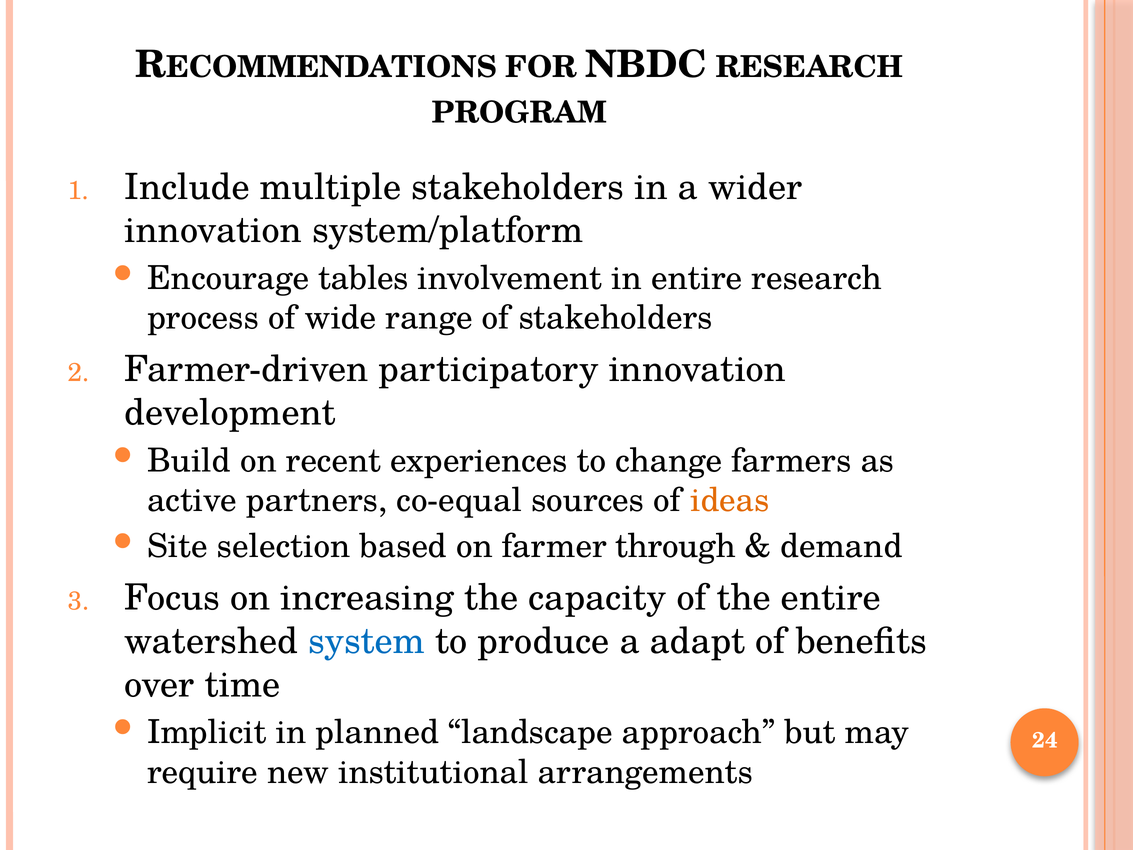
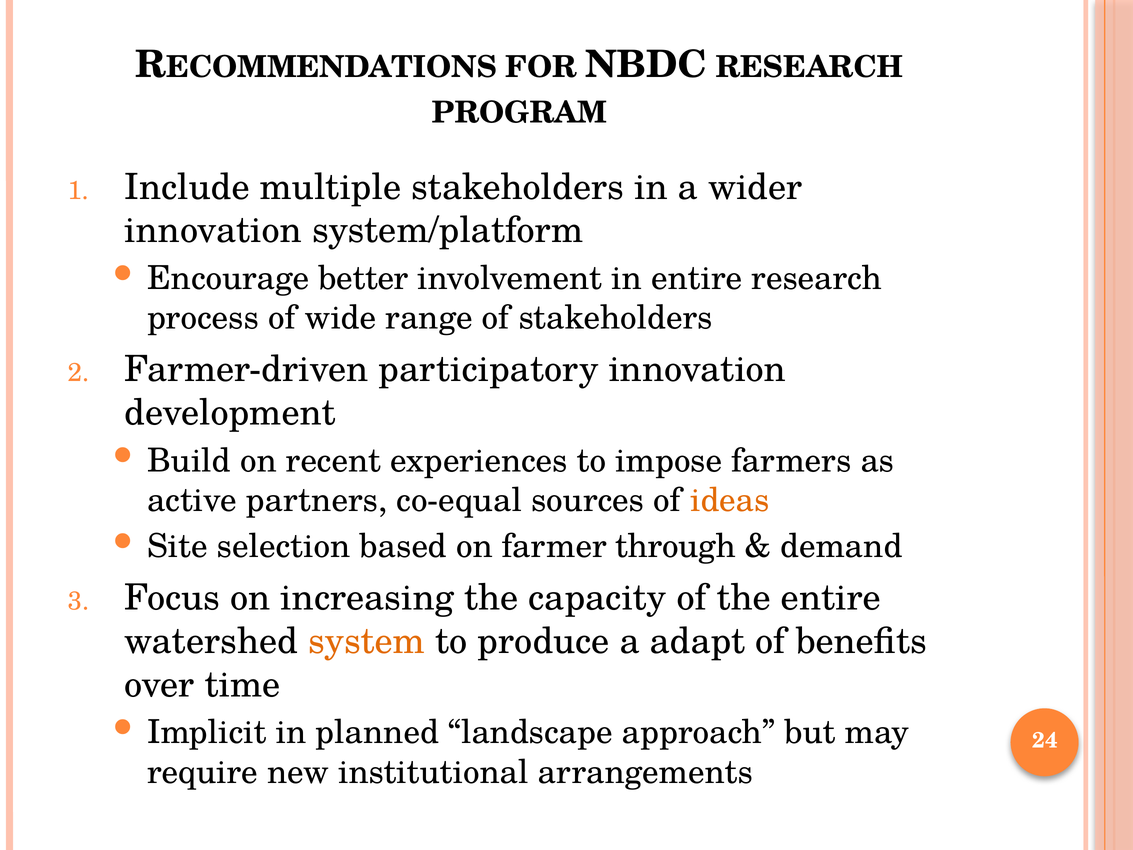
tables: tables -> better (363, 278)
change: change -> impose (669, 460)
system colour: blue -> orange (367, 641)
